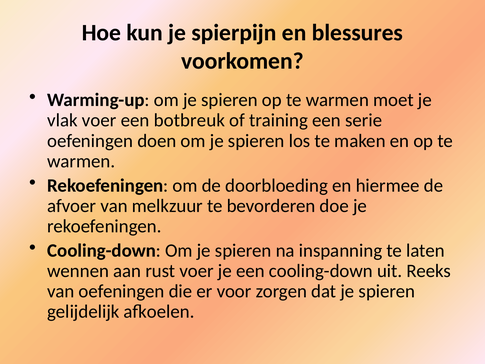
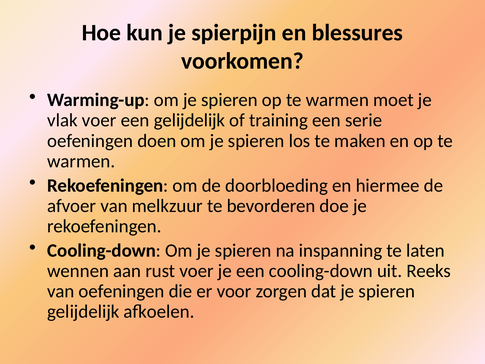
een botbreuk: botbreuk -> gelijdelijk (189, 120)
